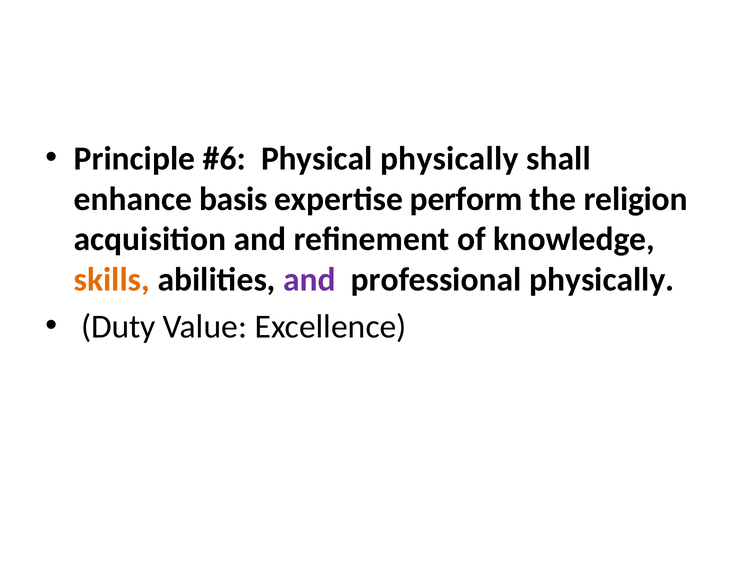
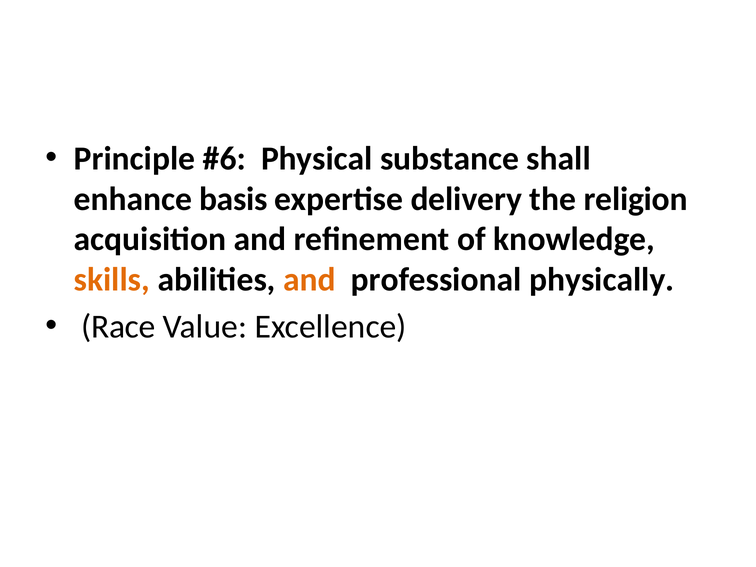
Physical physically: physically -> substance (450, 159)
perform: perform -> delivery (466, 199)
and colour: purple -> orange (309, 280)
Duty: Duty -> Race (118, 327)
